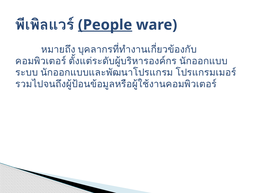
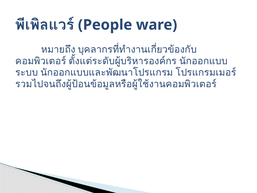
People underline: present -> none (105, 25)
